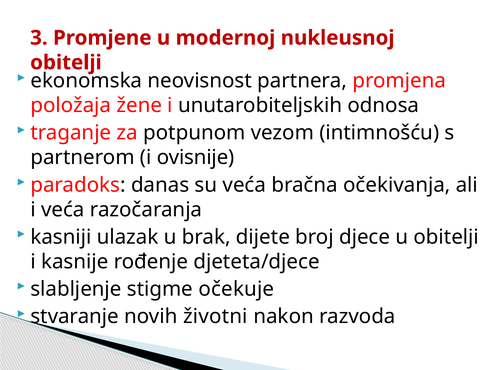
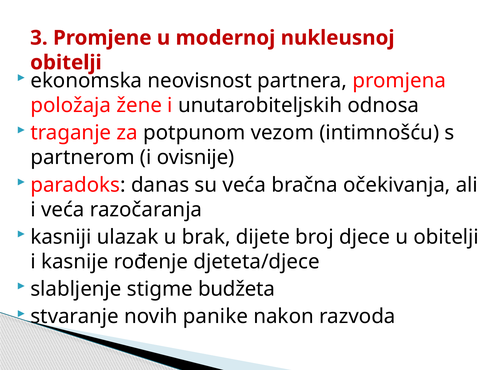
očekuje: očekuje -> budžeta (237, 289)
životni: životni -> panike (215, 317)
